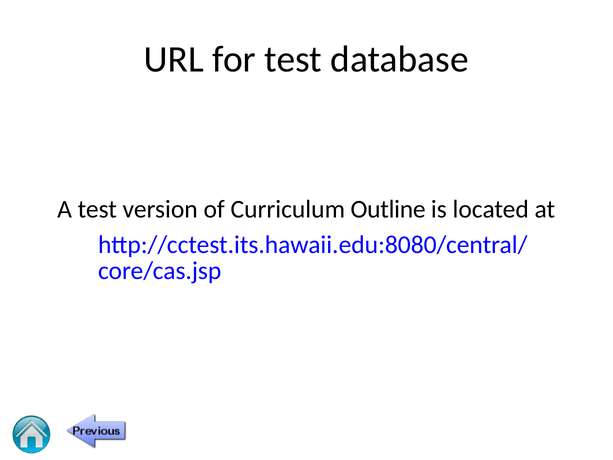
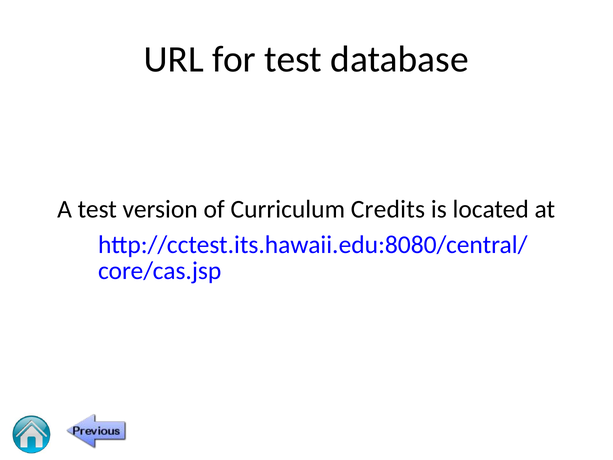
Outline: Outline -> Credits (388, 209)
